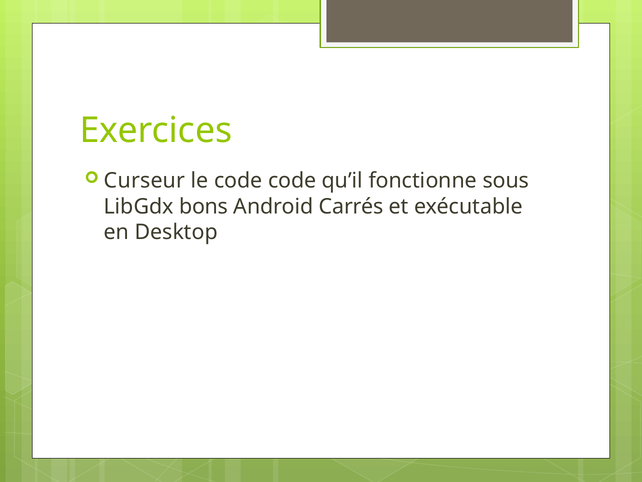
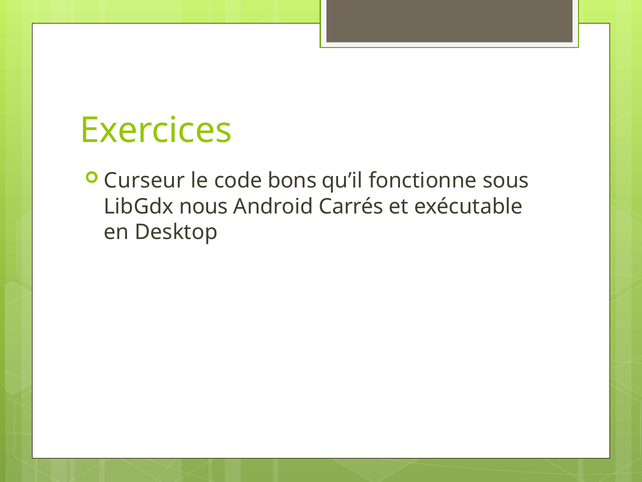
code code: code -> bons (292, 181)
bons: bons -> nous (204, 206)
